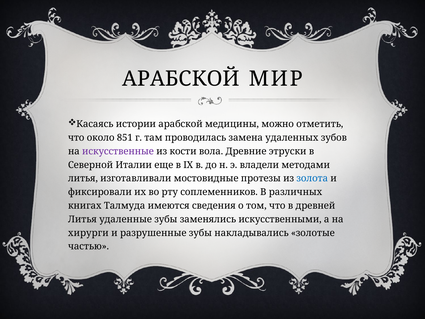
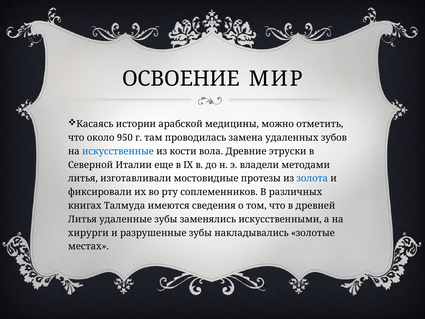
АРАБСКОЙ: АРАБСКОЙ -> ОСВОЕНИЕ (181, 79)
851: 851 -> 950 (125, 138)
искусственные colour: purple -> blue (118, 151)
частью: частью -> местах (88, 246)
